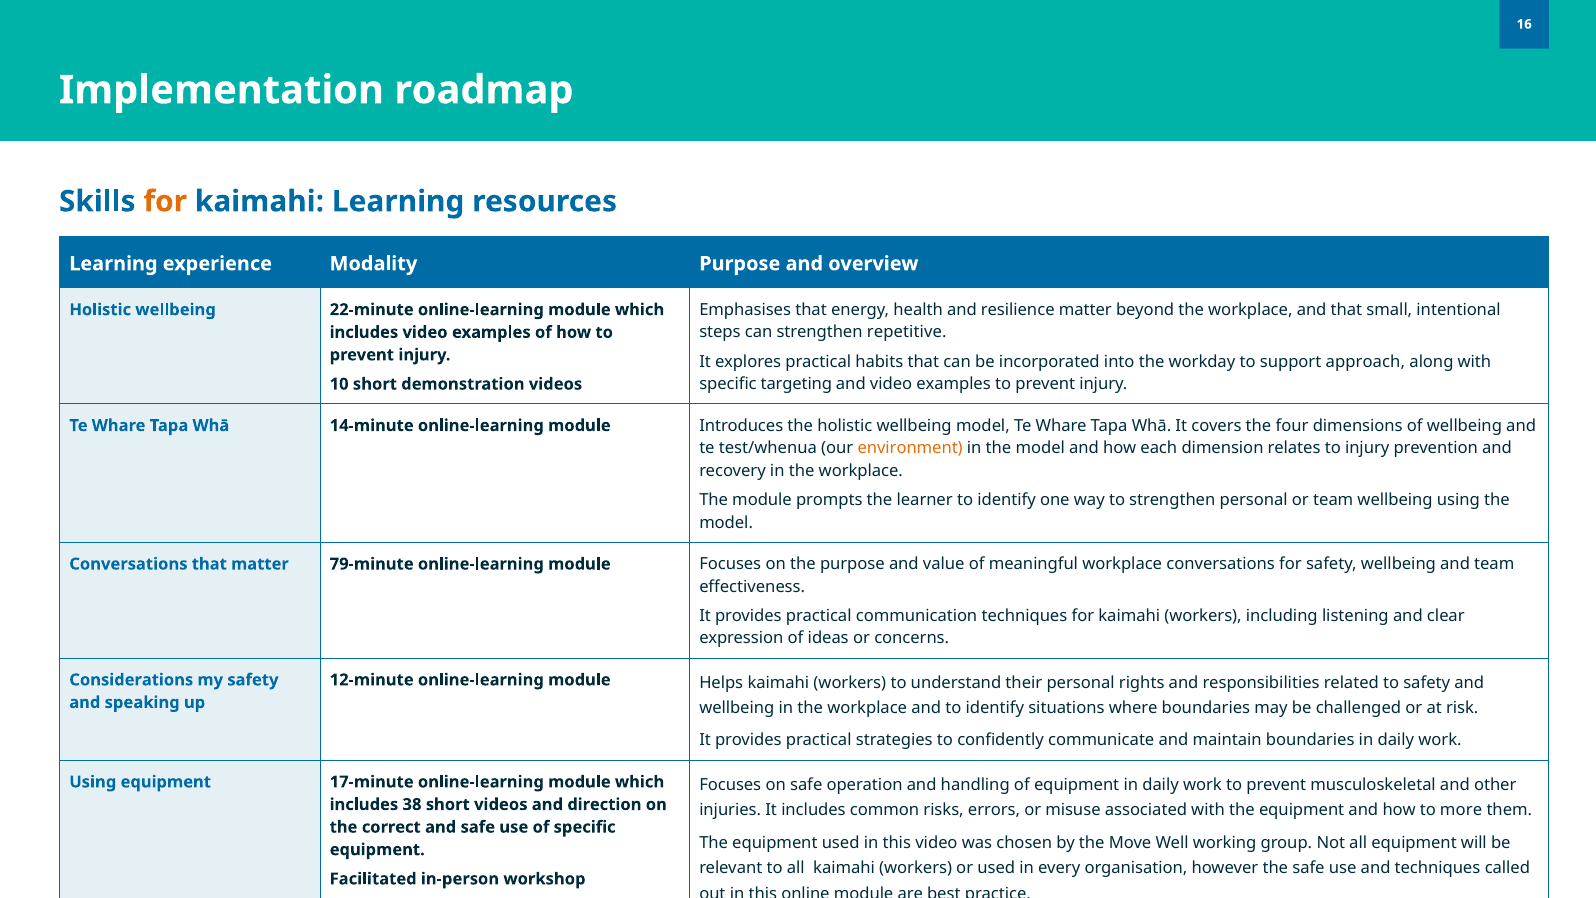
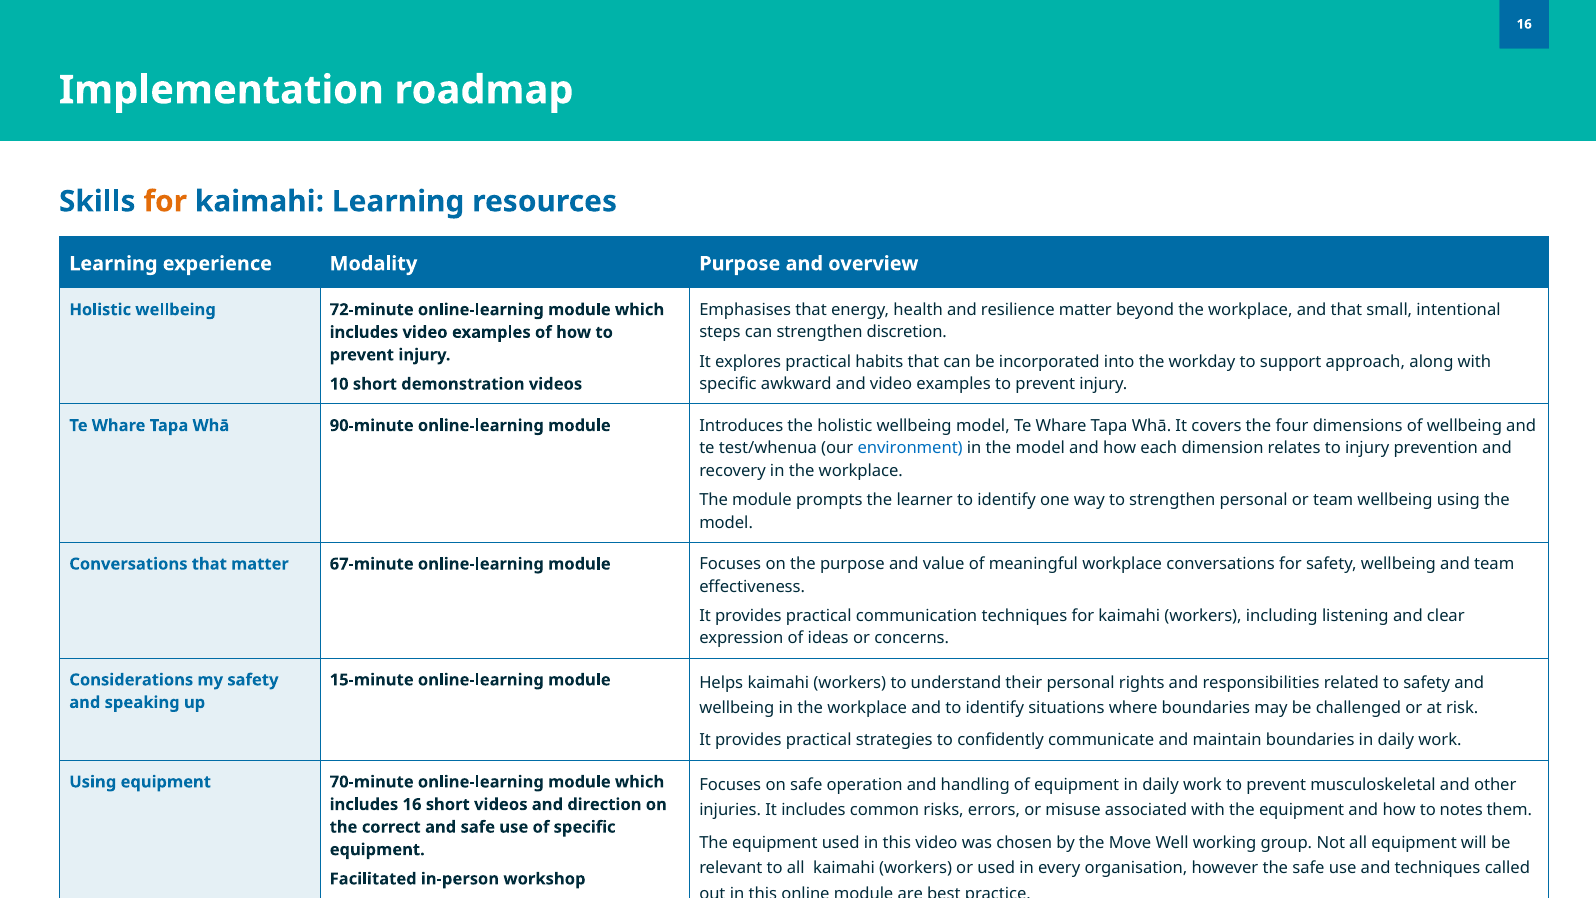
22-minute: 22-minute -> 72-minute (372, 310)
repetitive: repetitive -> discretion (907, 332)
targeting: targeting -> awkward (796, 384)
14-minute: 14-minute -> 90-minute (372, 425)
environment colour: orange -> blue (910, 448)
79-minute: 79-minute -> 67-minute (372, 564)
12-minute: 12-minute -> 15-minute (372, 680)
17-minute: 17-minute -> 70-minute (372, 782)
includes 38: 38 -> 16 (412, 804)
more: more -> notes (1461, 810)
